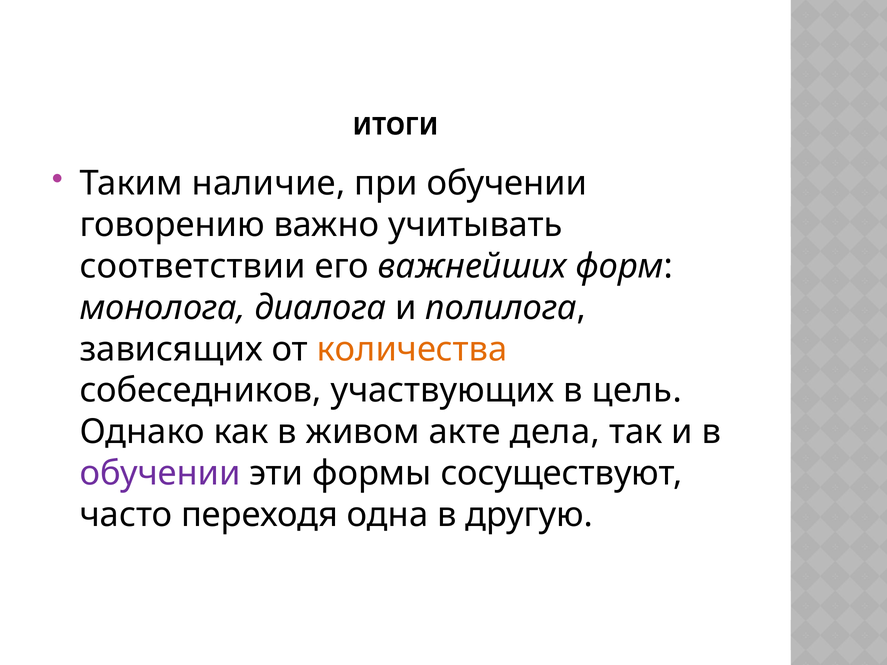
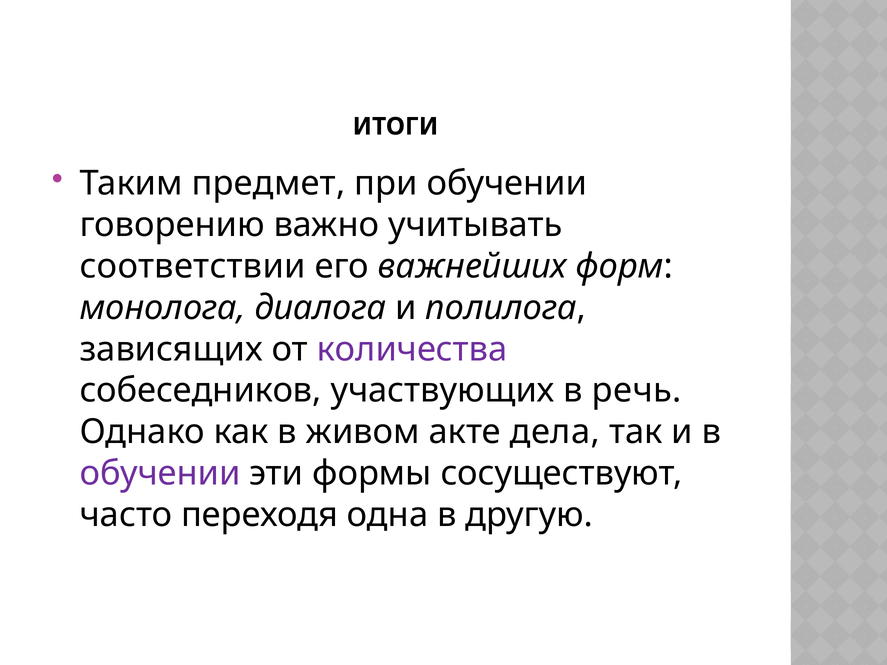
наличие: наличие -> предмет (269, 184)
количества colour: orange -> purple (412, 349)
цель: цель -> речь (637, 391)
